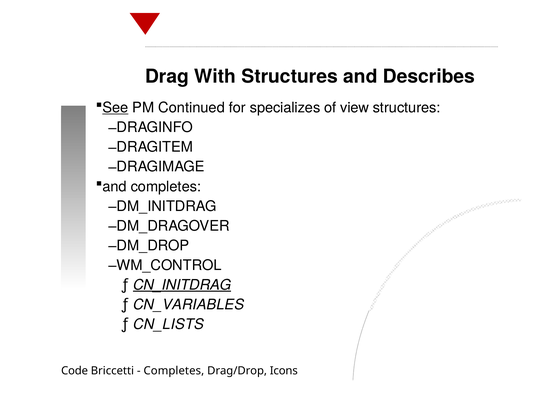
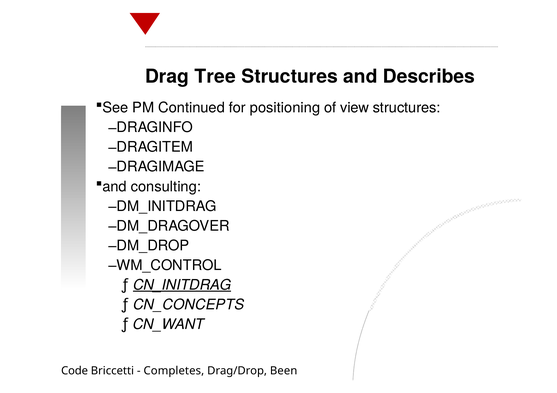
With: With -> Tree (215, 77)
See underline: present -> none (115, 108)
specializes: specializes -> positioning (285, 108)
and completes: completes -> consulting (166, 187)
CN_VARIABLES: CN_VARIABLES -> CN_CONCEPTS (189, 305)
CN_LISTS: CN_LISTS -> CN_WANT (169, 325)
Icons: Icons -> Been (284, 371)
